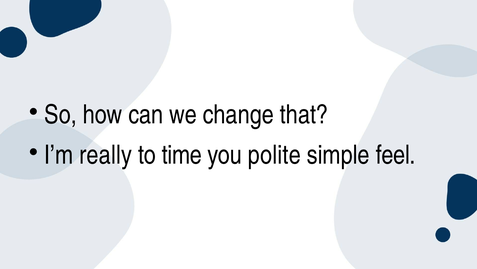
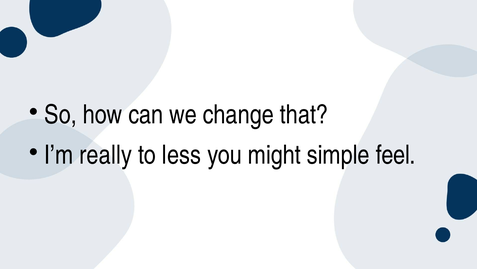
time: time -> less (182, 155)
polite: polite -> might (274, 155)
